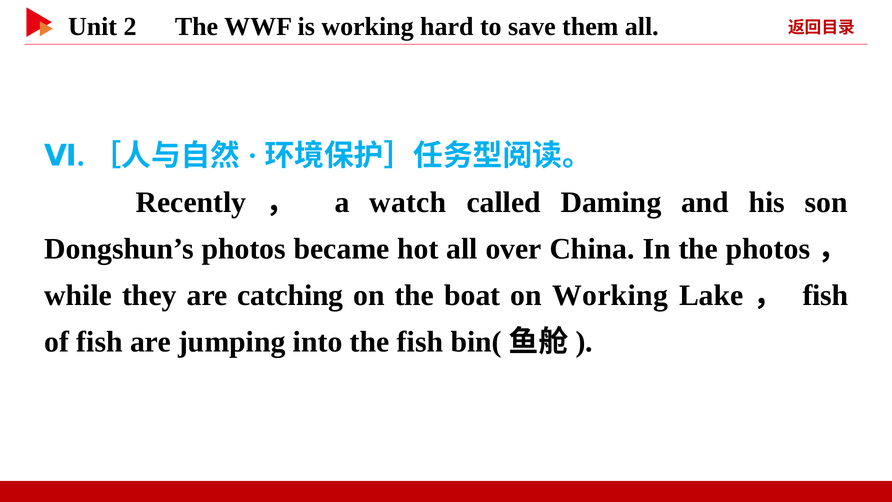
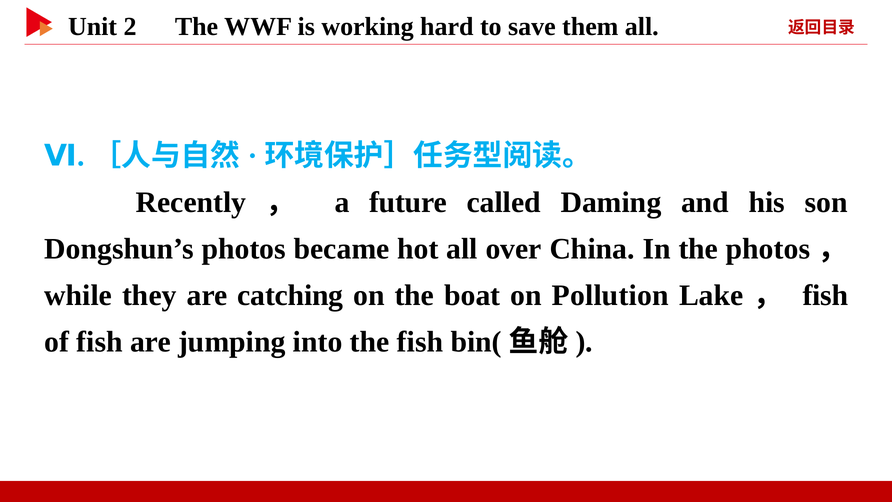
watch: watch -> future (408, 202)
on Working: Working -> Pollution (610, 295)
